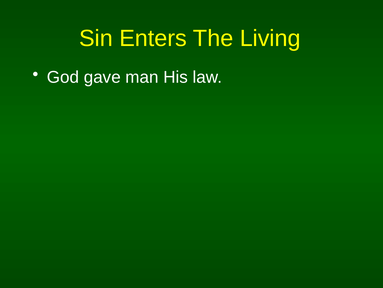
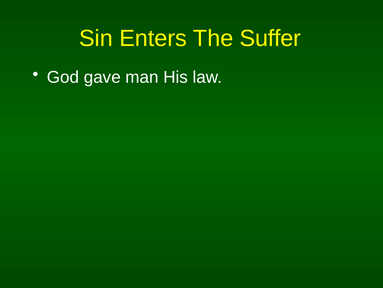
Living: Living -> Suffer (270, 38)
